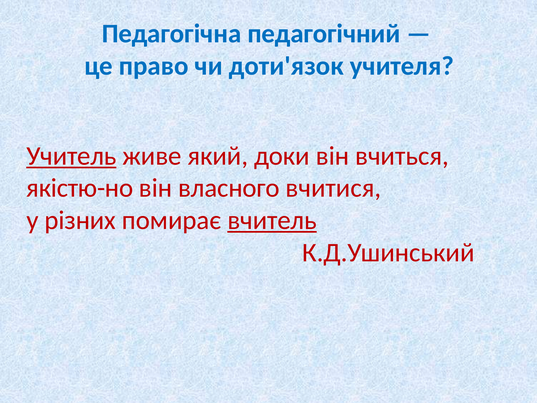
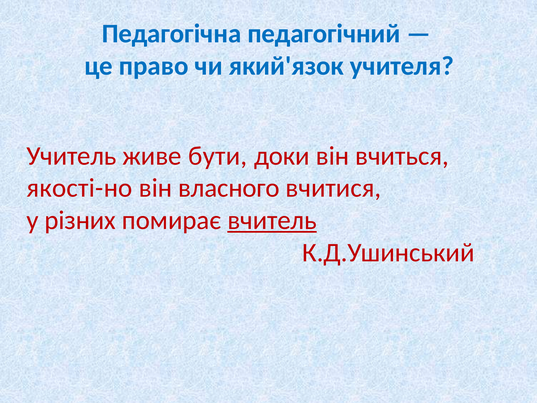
доти'язок: доти'язок -> який'язок (286, 66)
Учитель underline: present -> none (71, 156)
який: який -> бути (218, 156)
якістю-но: якістю-но -> якості-но (79, 188)
